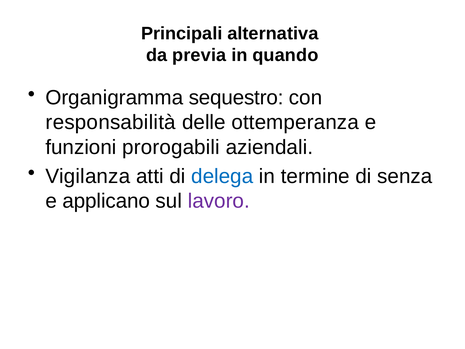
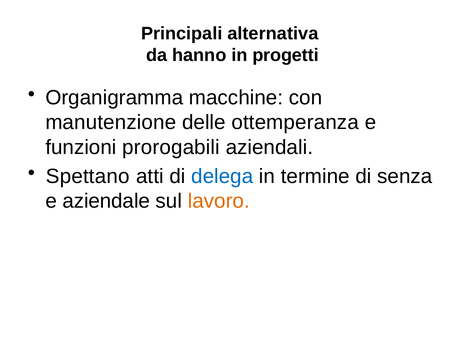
previa: previa -> hanno (199, 55)
quando: quando -> progetti (286, 55)
sequestro: sequestro -> macchine (236, 98)
responsabilità: responsabilità -> manutenzione (111, 122)
Vigilanza: Vigilanza -> Spettano (88, 176)
applicano: applicano -> aziendale (106, 201)
lavoro colour: purple -> orange (219, 201)
